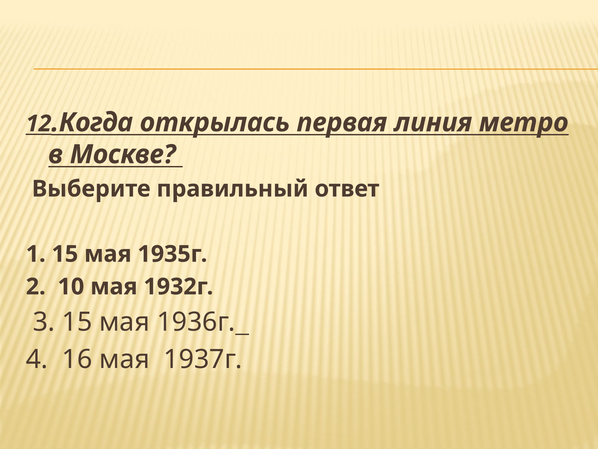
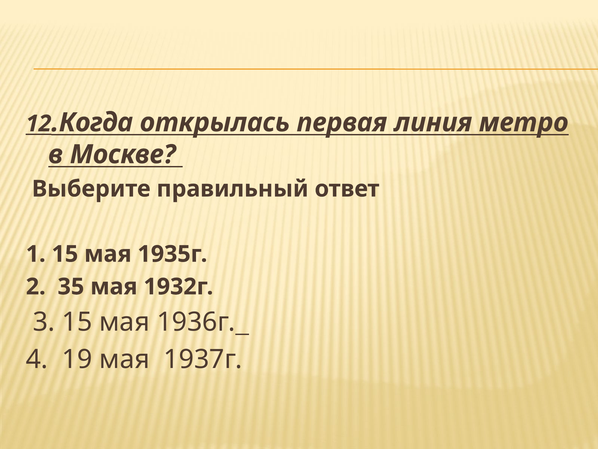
10: 10 -> 35 (71, 286)
16: 16 -> 19 (77, 359)
